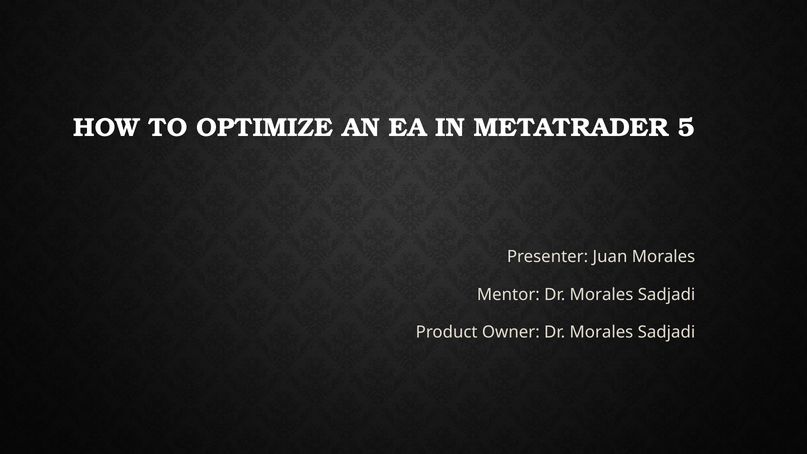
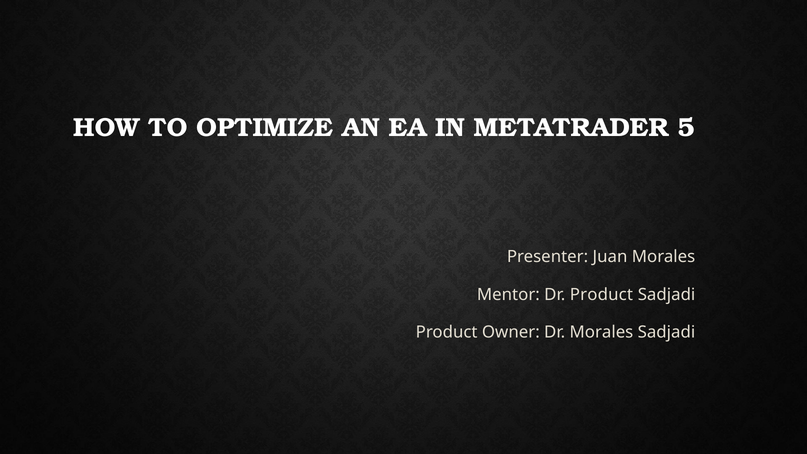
Mentor Dr Morales: Morales -> Product (601, 294)
